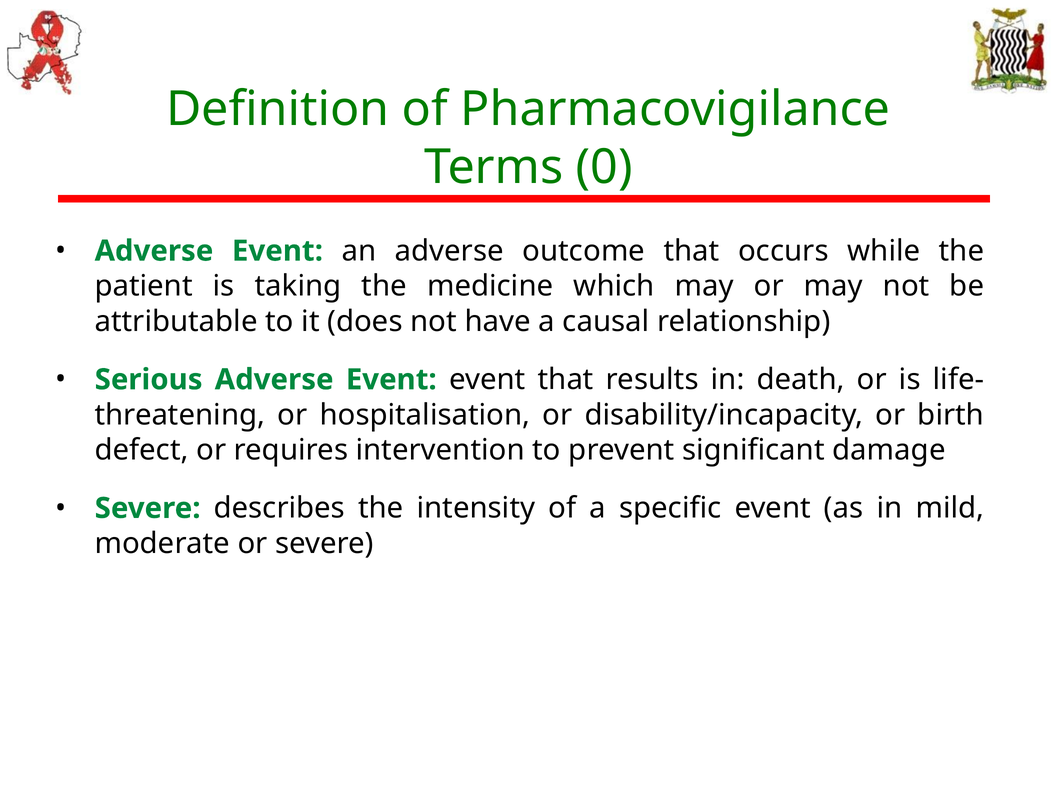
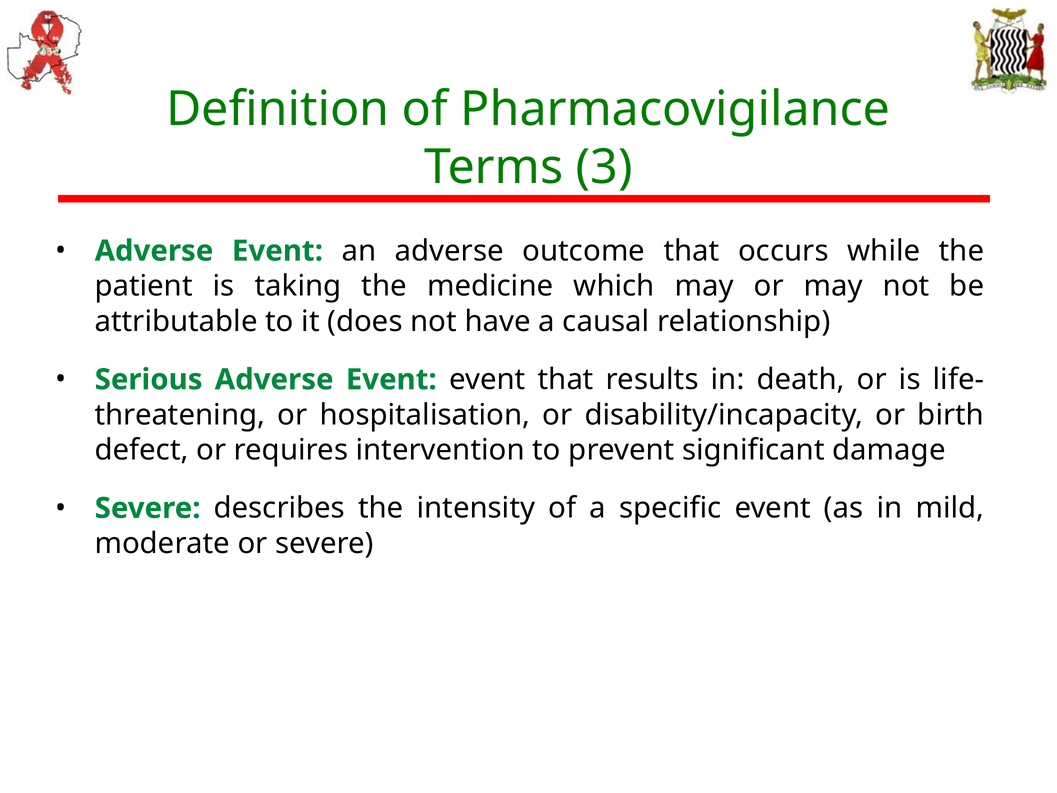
0: 0 -> 3 (604, 167)
